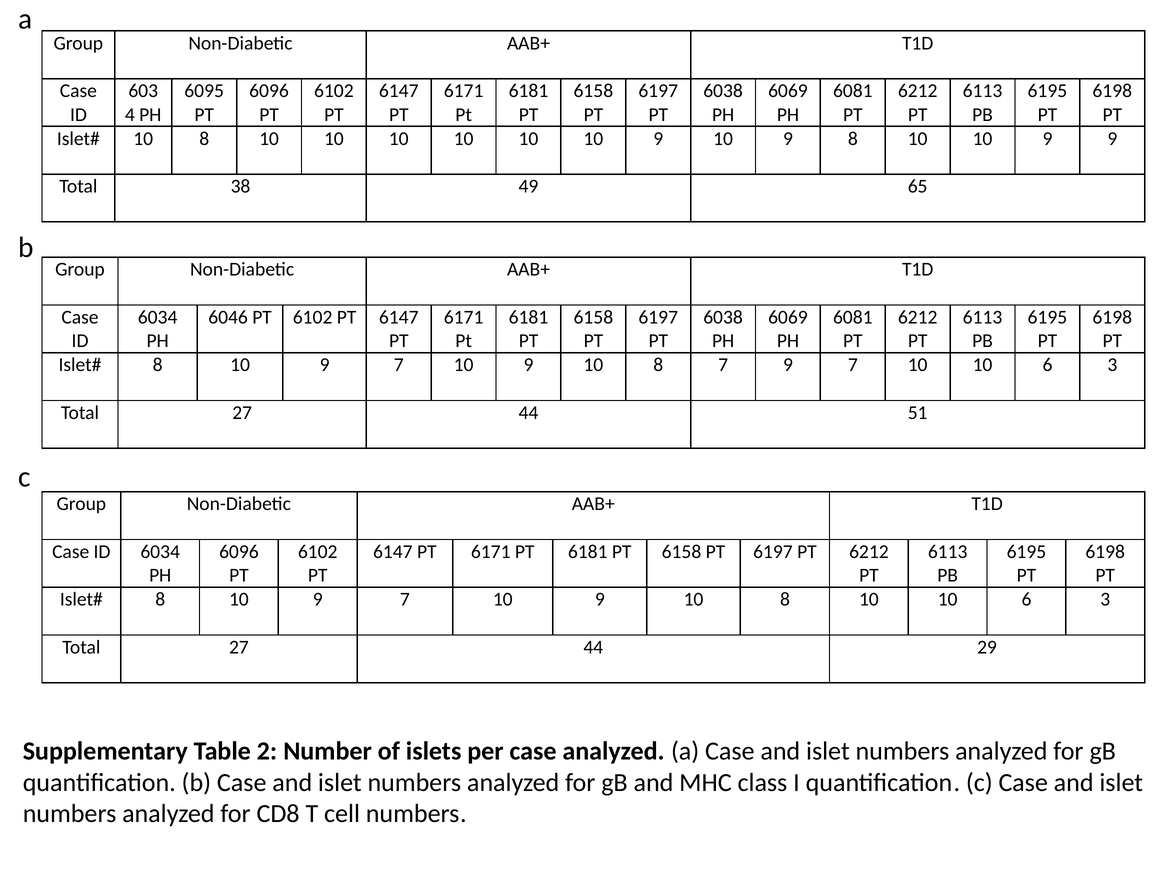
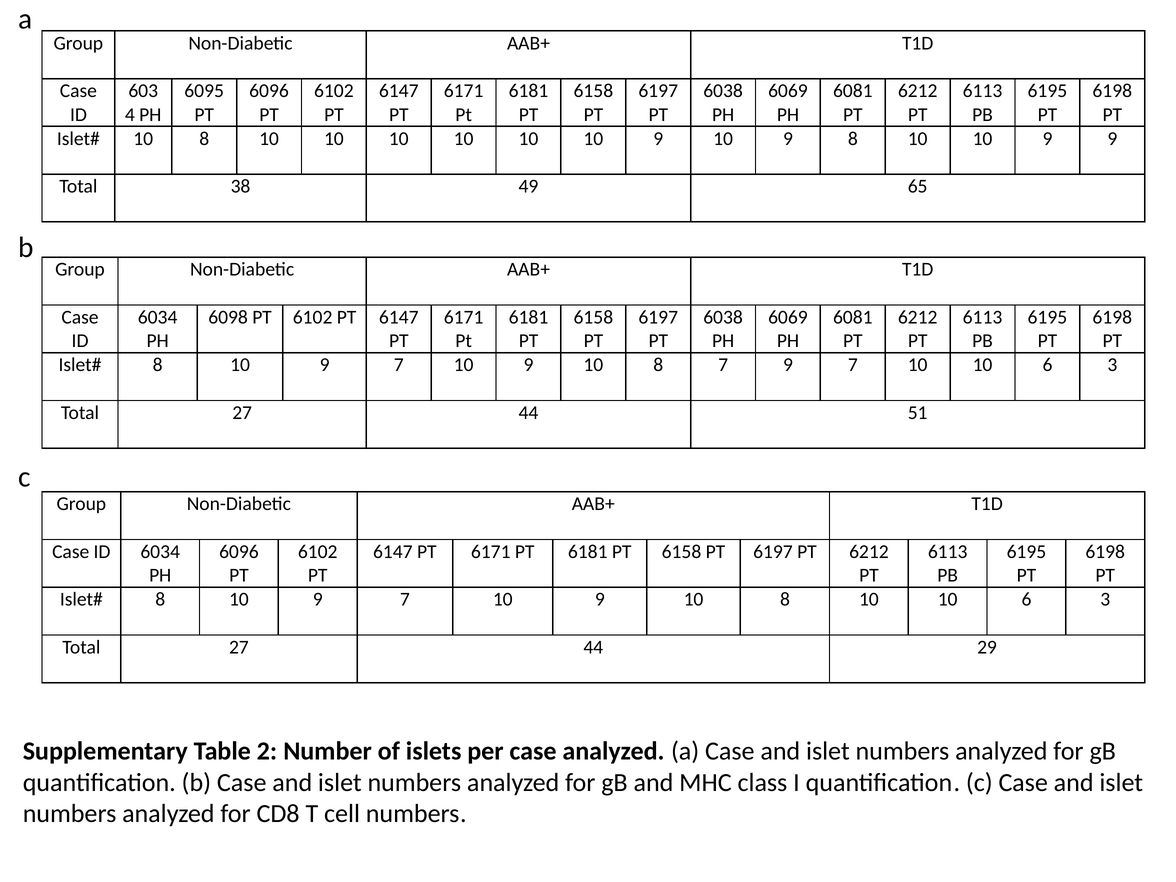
6046: 6046 -> 6098 (228, 317)
